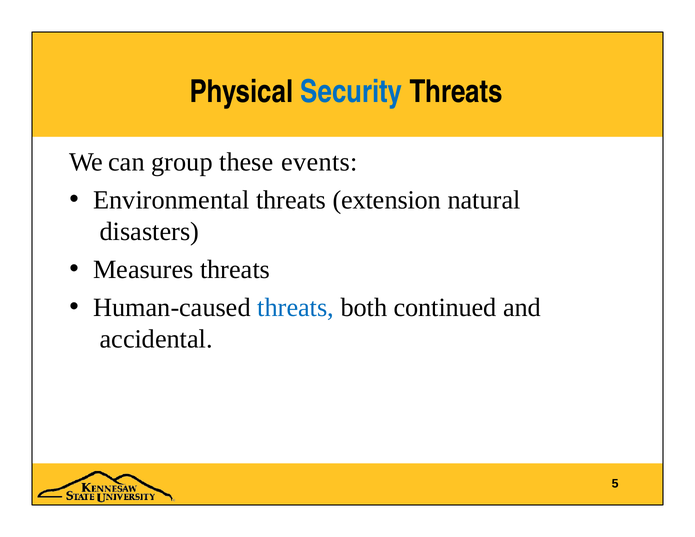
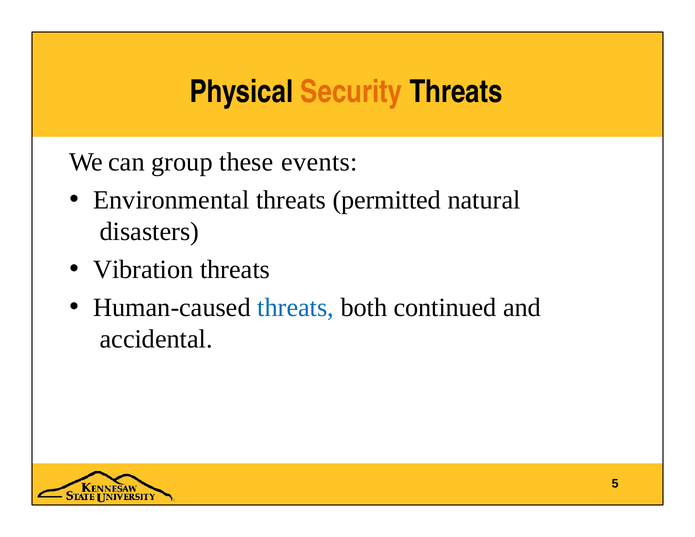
Security colour: blue -> orange (351, 92)
extension: extension -> permitted (387, 200)
Measures: Measures -> Vibration (143, 269)
